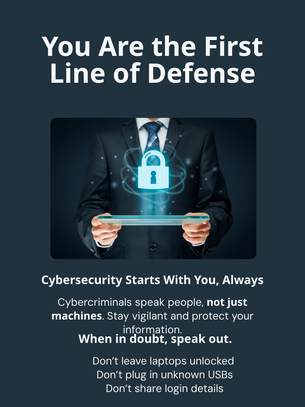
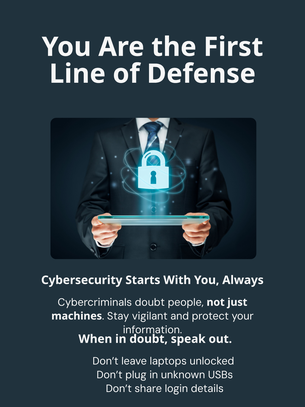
Cybercriminals speak: speak -> doubt (150, 302)
